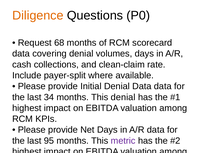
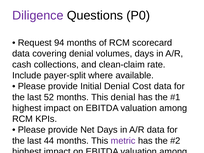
Diligence colour: orange -> purple (38, 15)
68: 68 -> 94 (59, 43)
Denial Data: Data -> Cost (142, 86)
34: 34 -> 52 (49, 97)
95: 95 -> 44 (49, 141)
